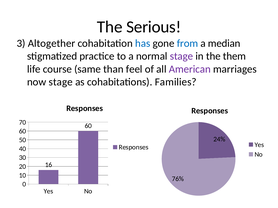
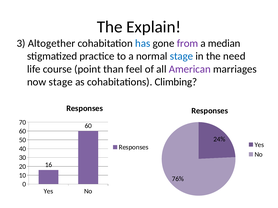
Serious: Serious -> Explain (154, 27)
from colour: blue -> purple (187, 43)
stage colour: purple -> blue (181, 56)
them: them -> need (234, 56)
same: same -> point (88, 69)
Families: Families -> Climbing (176, 82)
